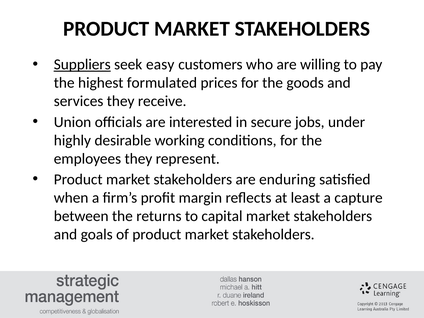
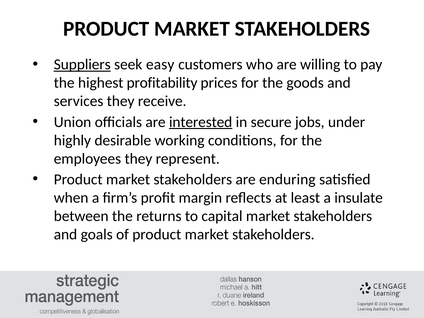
formulated: formulated -> profitability (162, 83)
interested underline: none -> present (201, 122)
capture: capture -> insulate (359, 198)
